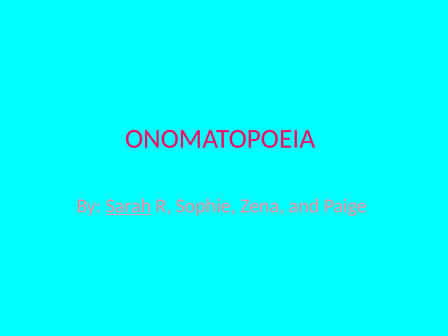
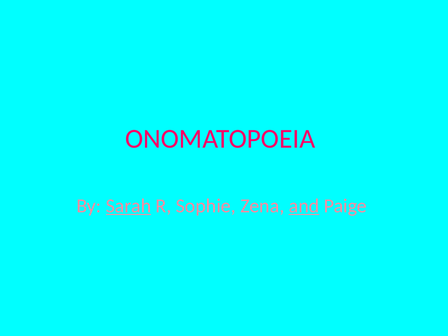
and underline: none -> present (304, 206)
